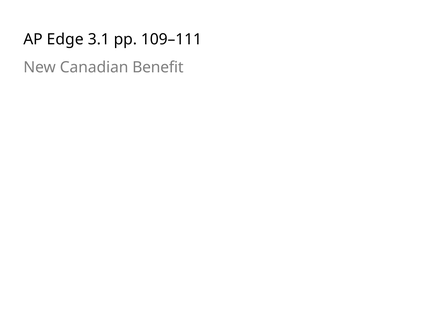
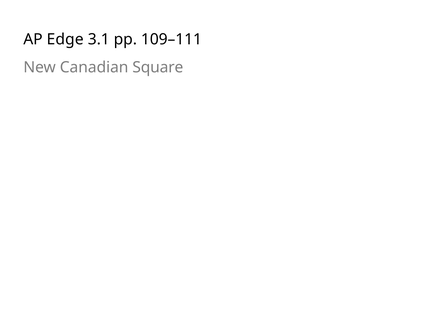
Benefit: Benefit -> Square (158, 67)
